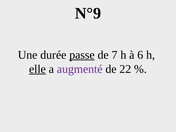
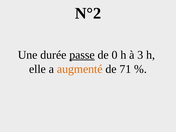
N°9: N°9 -> N°2 (88, 13)
7: 7 -> 0 (115, 55)
6: 6 -> 3 (140, 55)
elle underline: present -> none (37, 69)
augmenté colour: purple -> orange (80, 69)
22: 22 -> 71 (125, 69)
